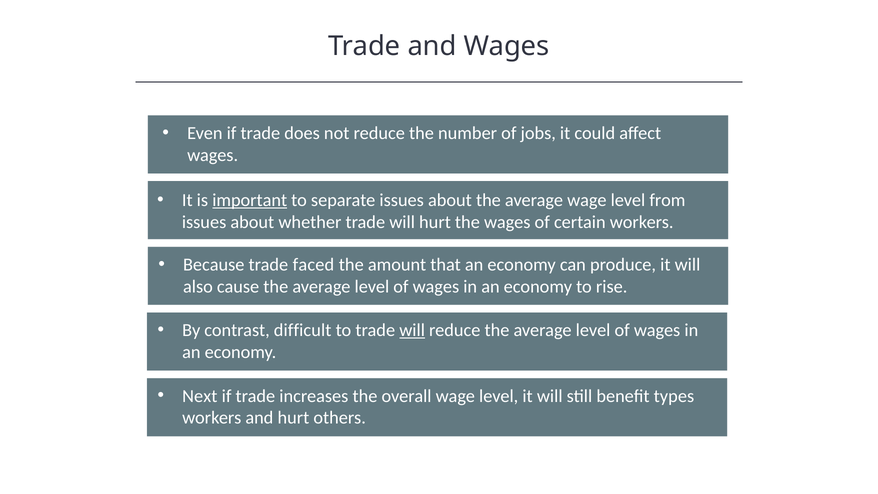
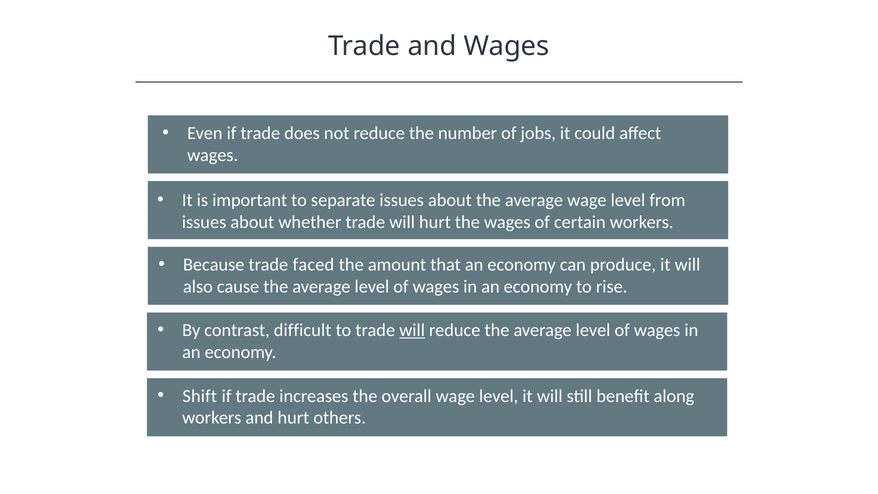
important underline: present -> none (250, 200)
Next: Next -> Shift (200, 396)
types: types -> along (674, 396)
